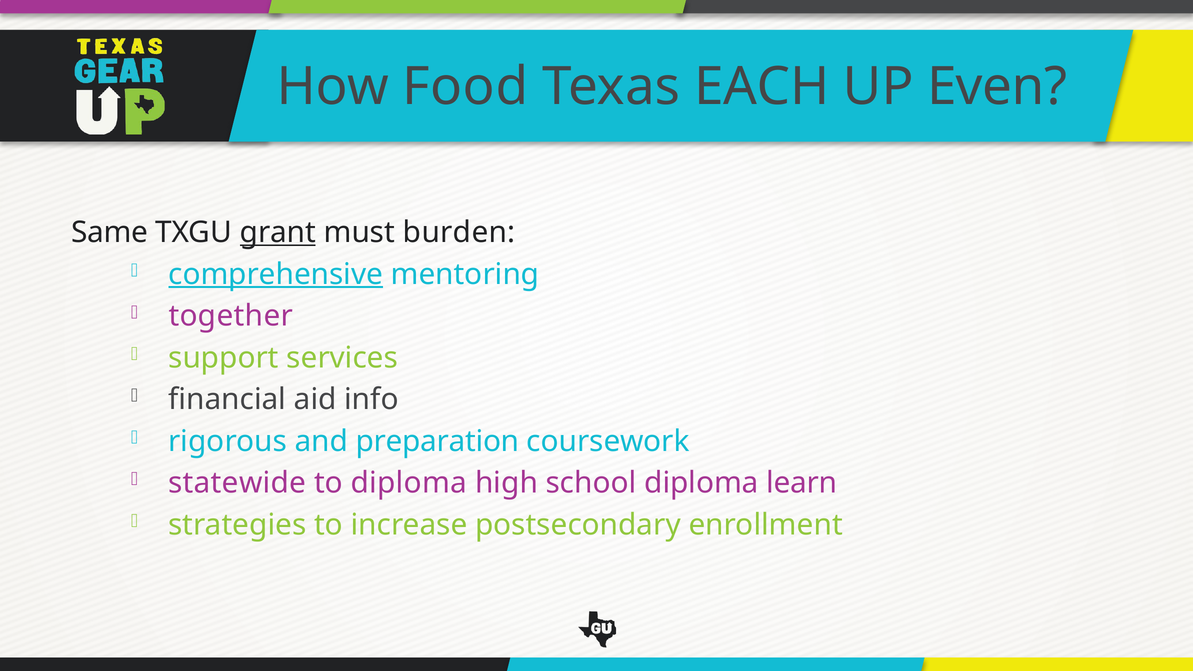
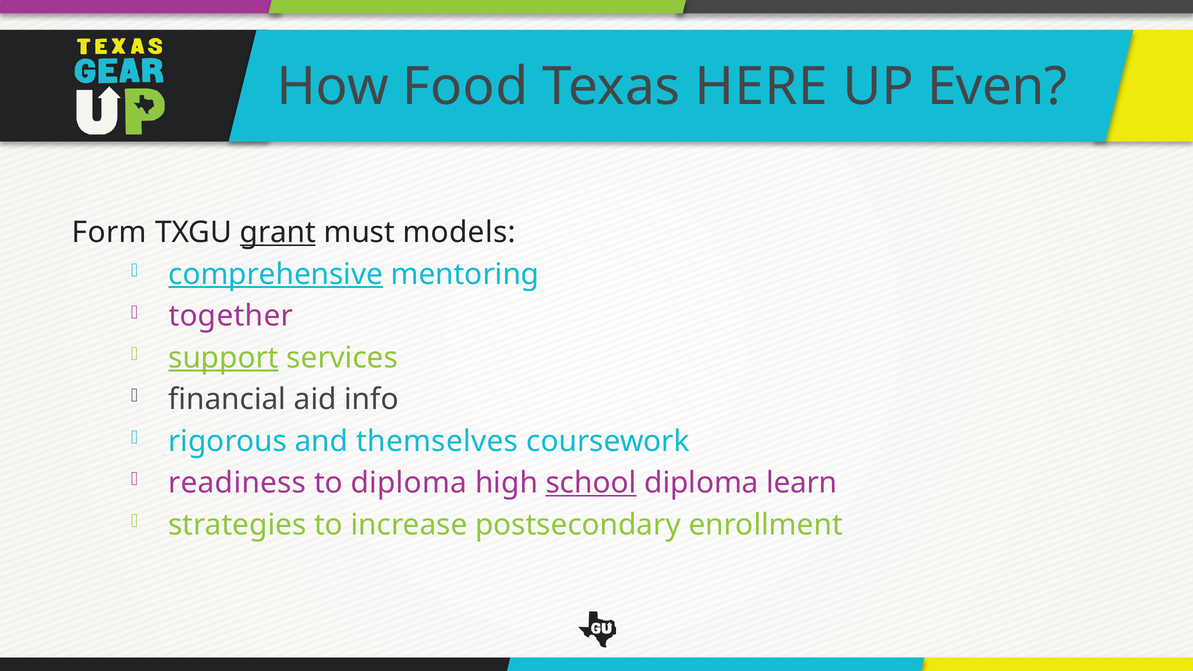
EACH: EACH -> HERE (761, 87)
Same: Same -> Form (109, 232)
burden: burden -> models (459, 232)
support underline: none -> present (223, 358)
preparation: preparation -> themselves (437, 441)
statewide: statewide -> readiness (237, 483)
school underline: none -> present (591, 483)
